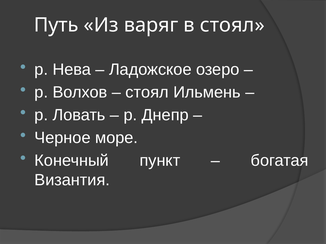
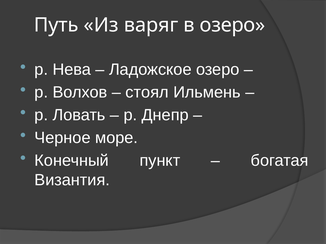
в стоял: стоял -> озеро (232, 25)
